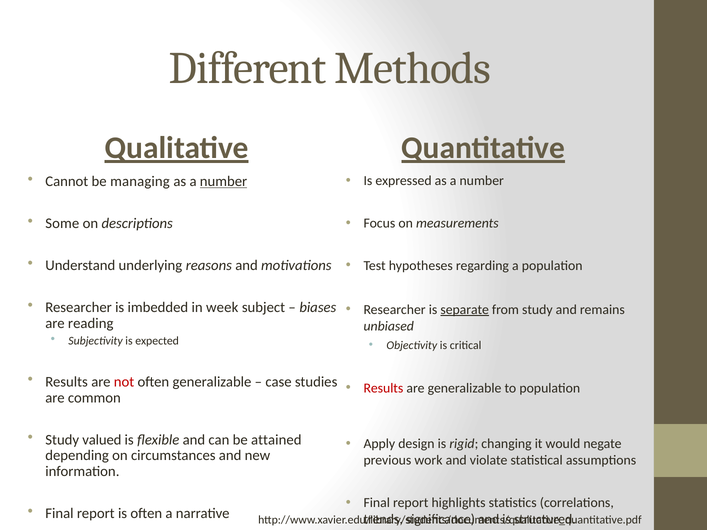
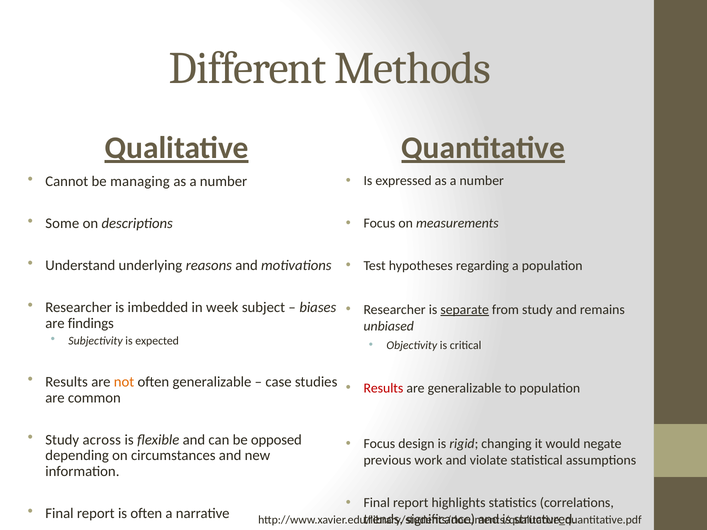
number underline: present -> none (224, 182)
reading: reading -> findings (91, 324)
not colour: red -> orange (124, 382)
valued: valued -> across (102, 440)
attained: attained -> opposed (276, 440)
Apply: Apply -> Focus (379, 444)
